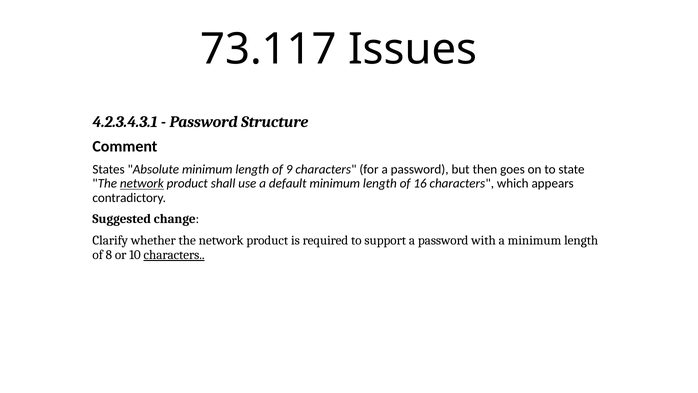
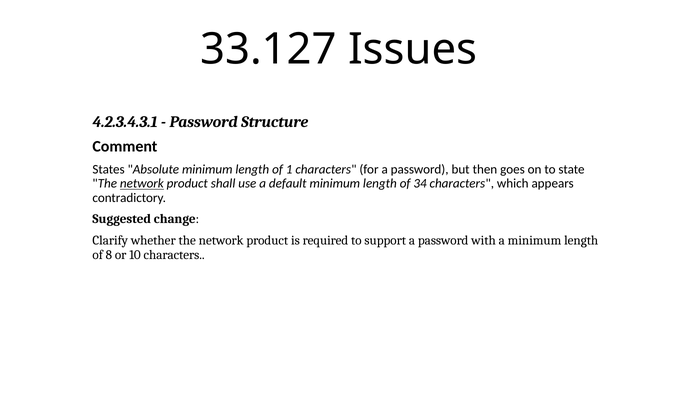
73.117: 73.117 -> 33.127 (269, 49)
9: 9 -> 1 (289, 169)
16: 16 -> 34 (420, 183)
characters underline: present -> none (174, 254)
